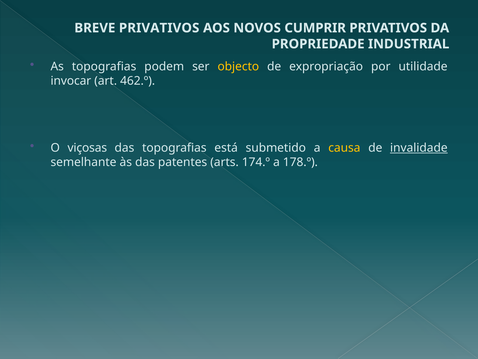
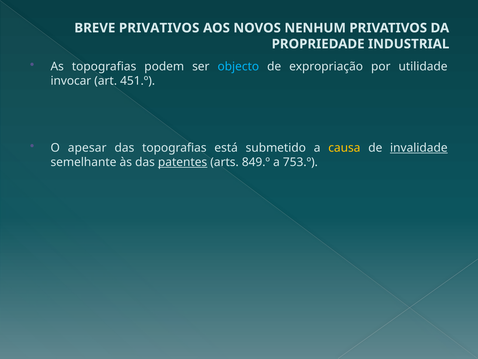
CUMPRIR: CUMPRIR -> NENHUM (315, 28)
objecto colour: yellow -> light blue (238, 66)
462.º: 462.º -> 451.º (138, 81)
viçosas: viçosas -> apesar (87, 148)
patentes underline: none -> present (183, 162)
174.º: 174.º -> 849.º (256, 162)
178.º: 178.º -> 753.º (300, 162)
